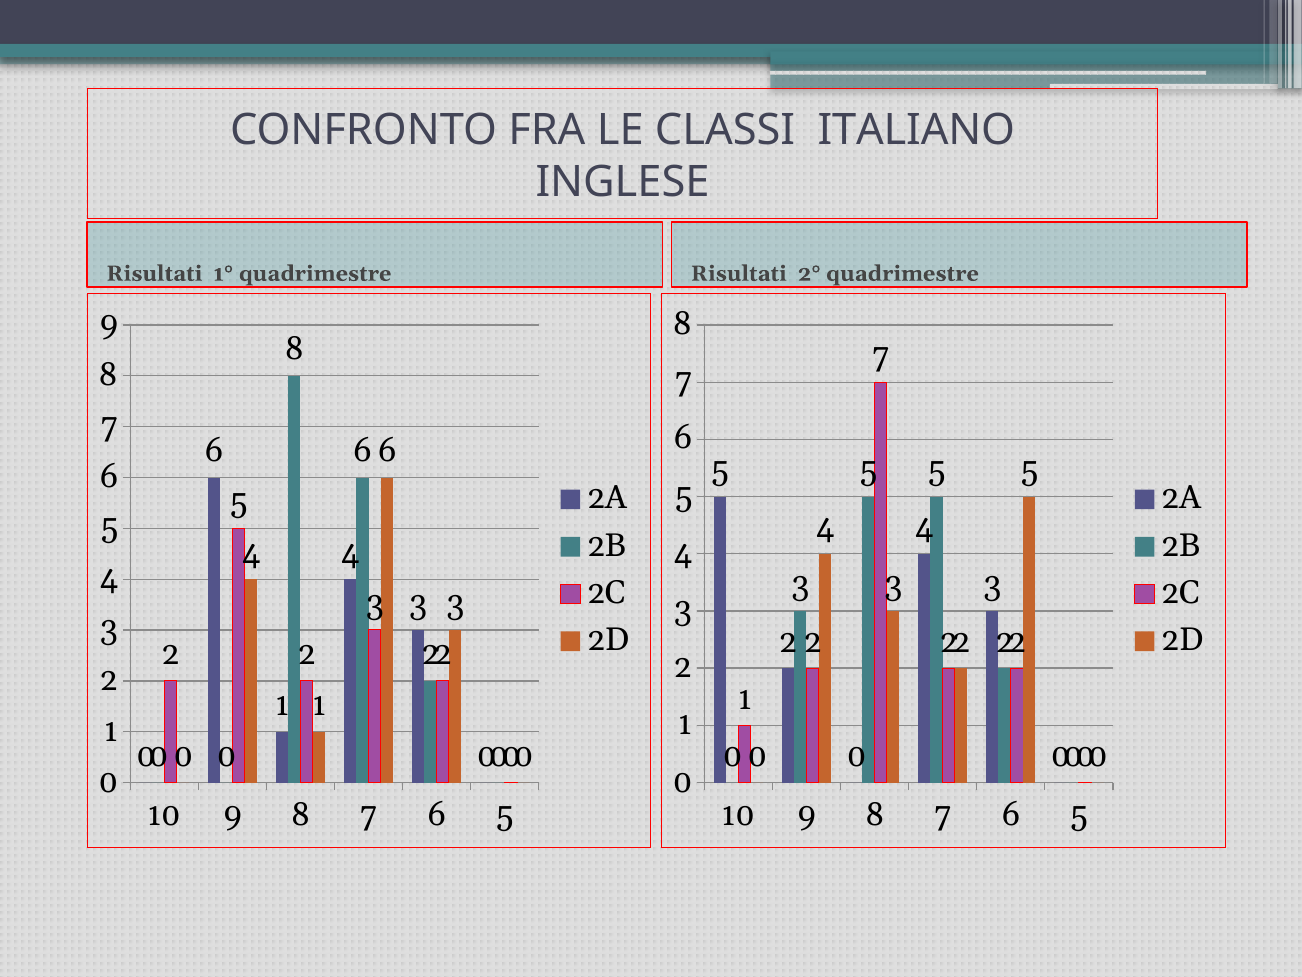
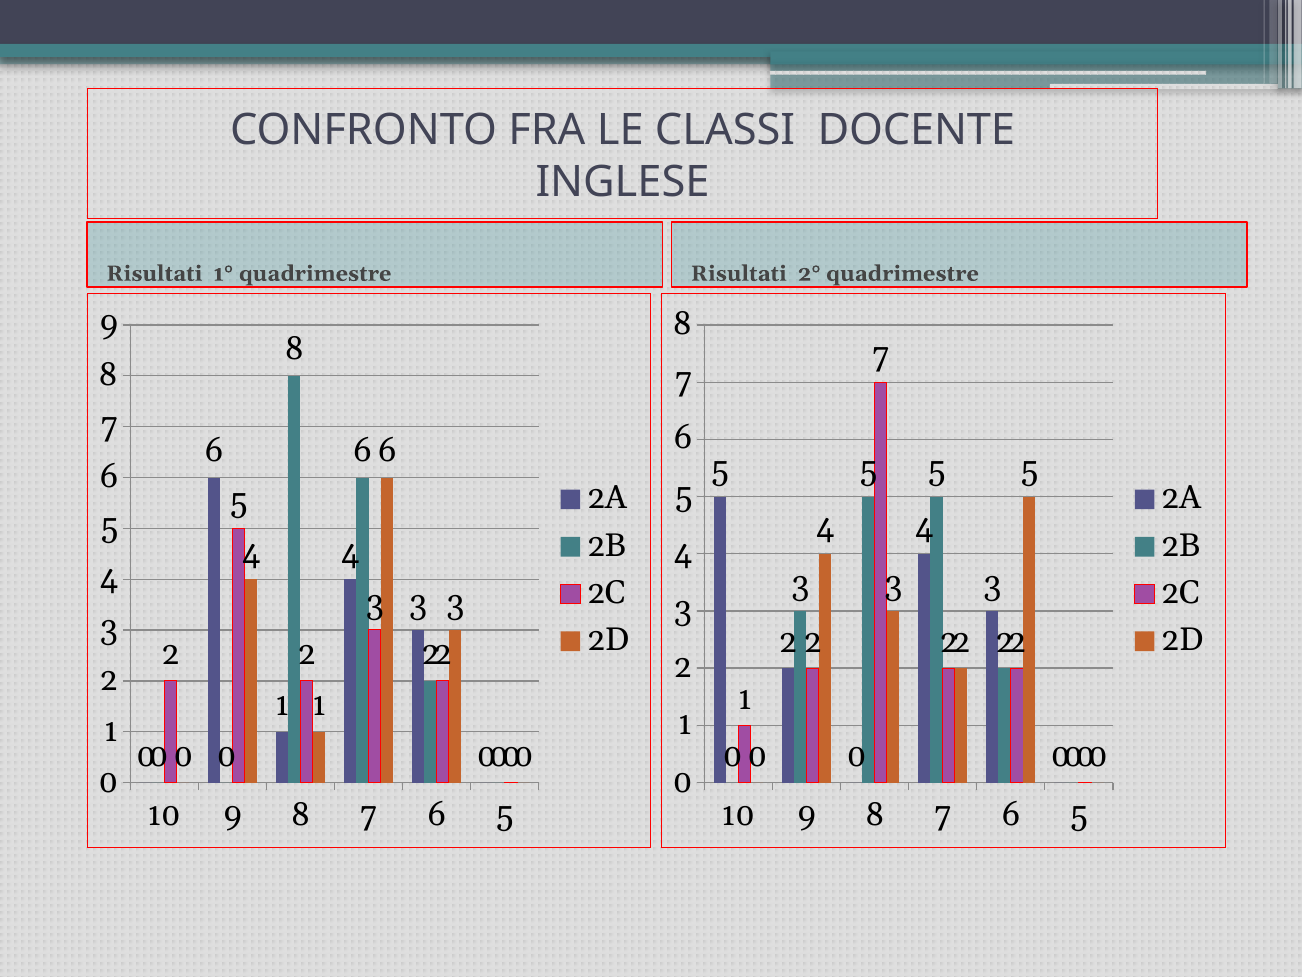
ITALIANO: ITALIANO -> DOCENTE (916, 130)
